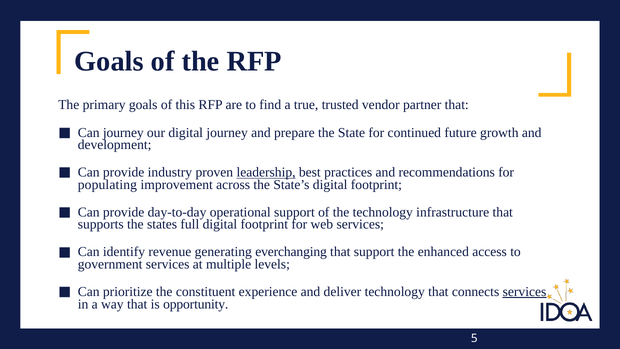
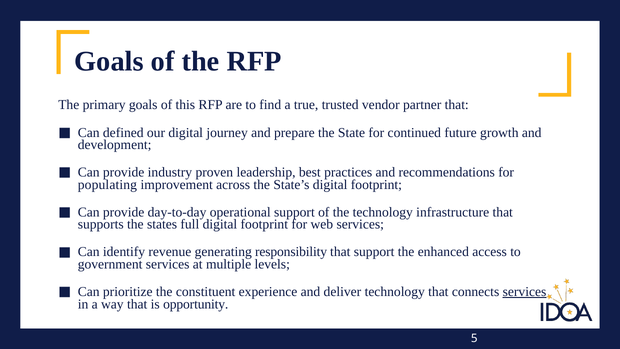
Can journey: journey -> defined (123, 132)
leadership underline: present -> none (266, 172)
everchanging: everchanging -> responsibility (291, 252)
